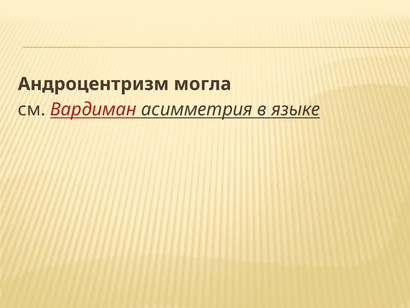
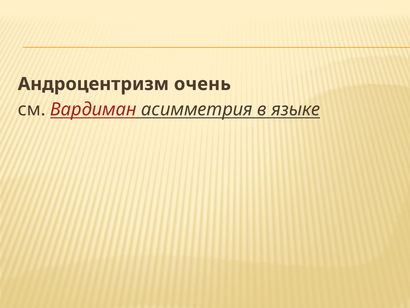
могла: могла -> очень (202, 84)
